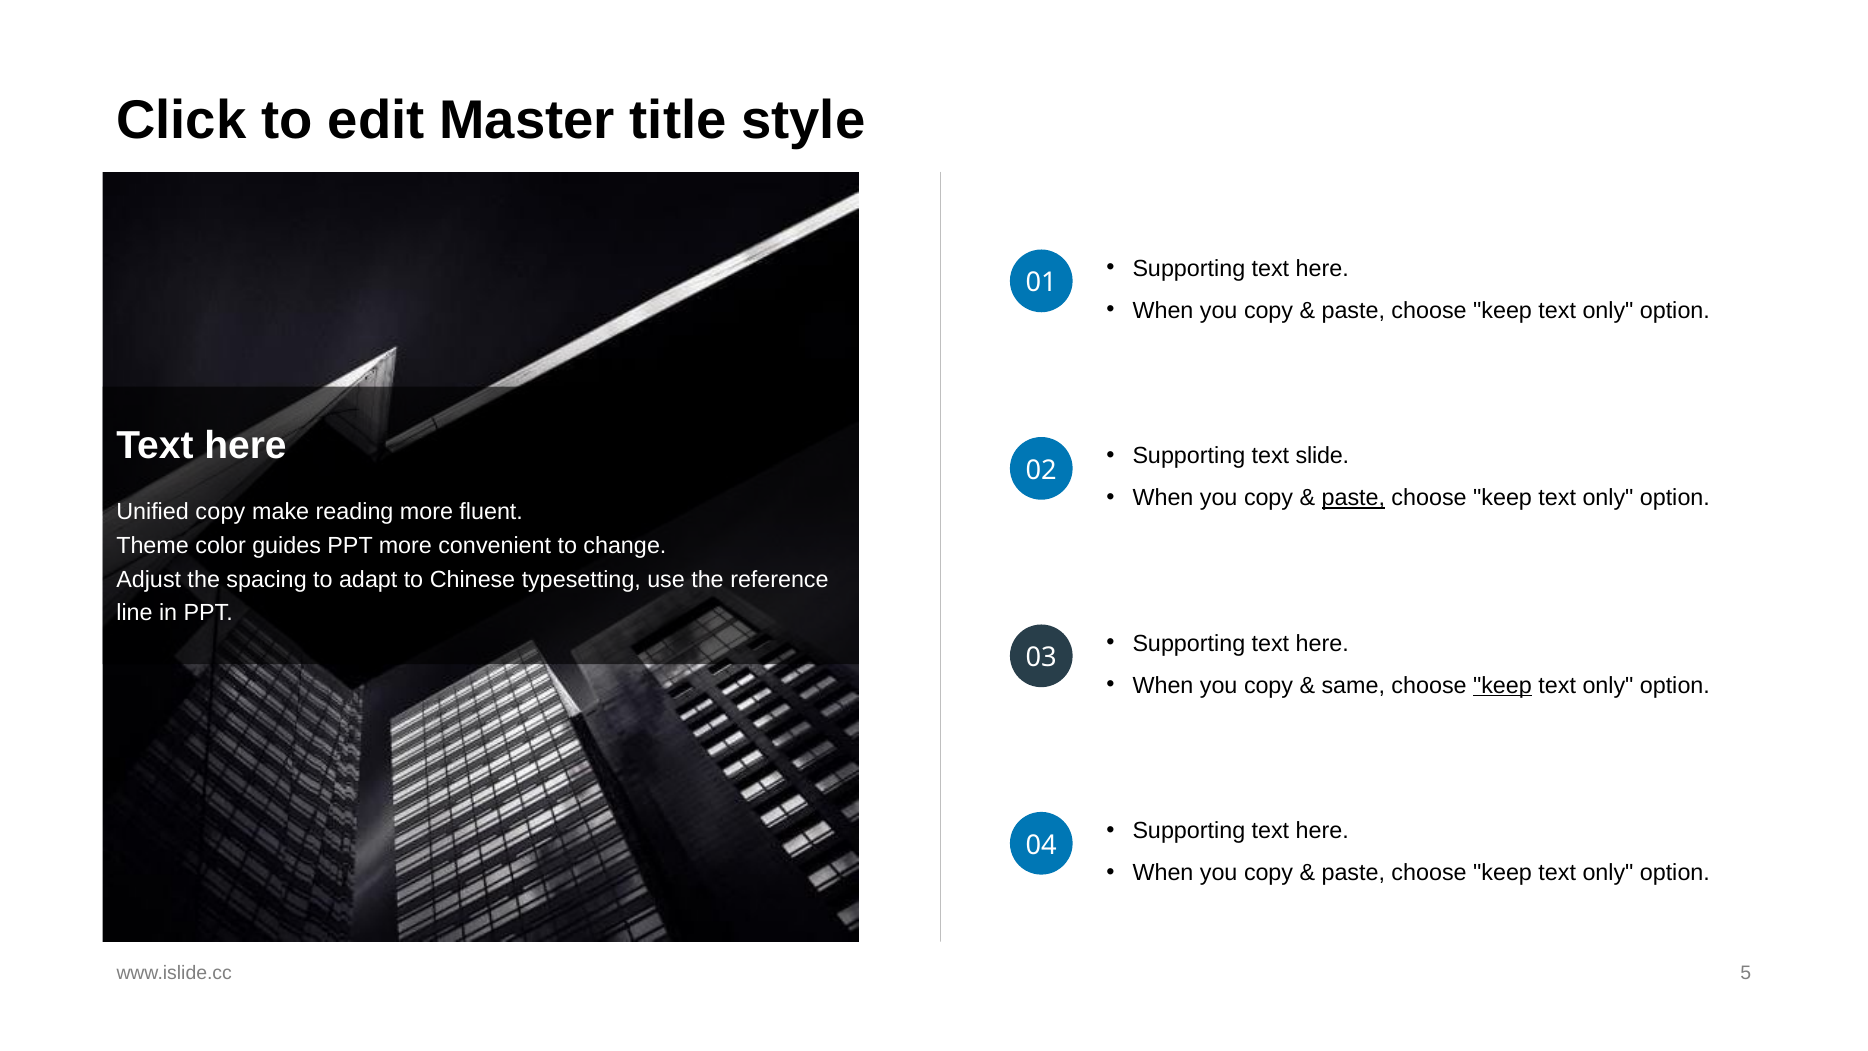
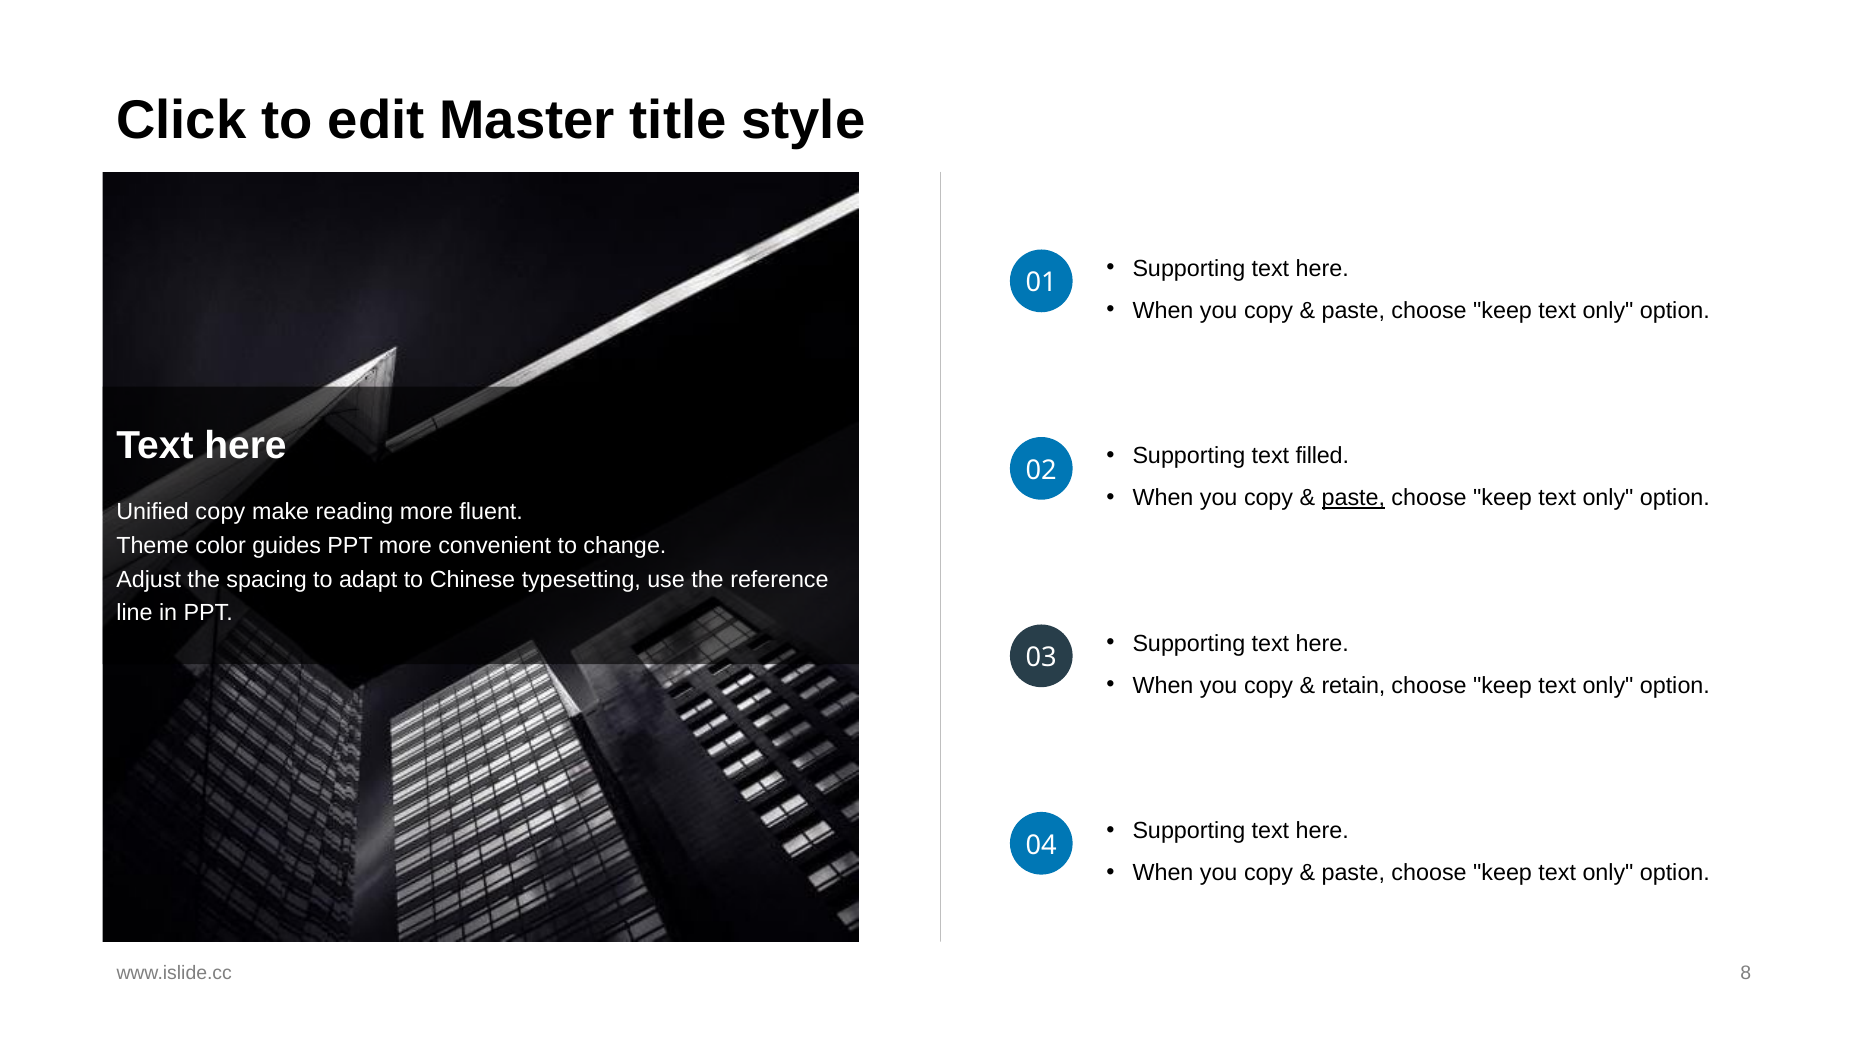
slide: slide -> filled (1322, 456)
same: same -> retain (1353, 685)
keep underline: present -> none (1502, 685)
5: 5 -> 8 (1746, 973)
